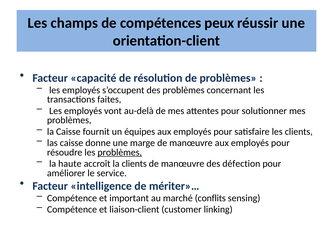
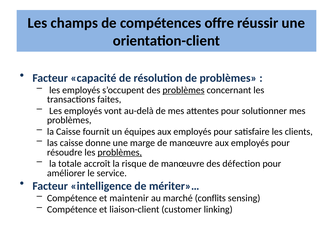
peux: peux -> offre (219, 23)
problèmes underline: none -> present (184, 90)
haute: haute -> totale (70, 164)
la clients: clients -> risque (134, 164)
important: important -> maintenir (129, 198)
